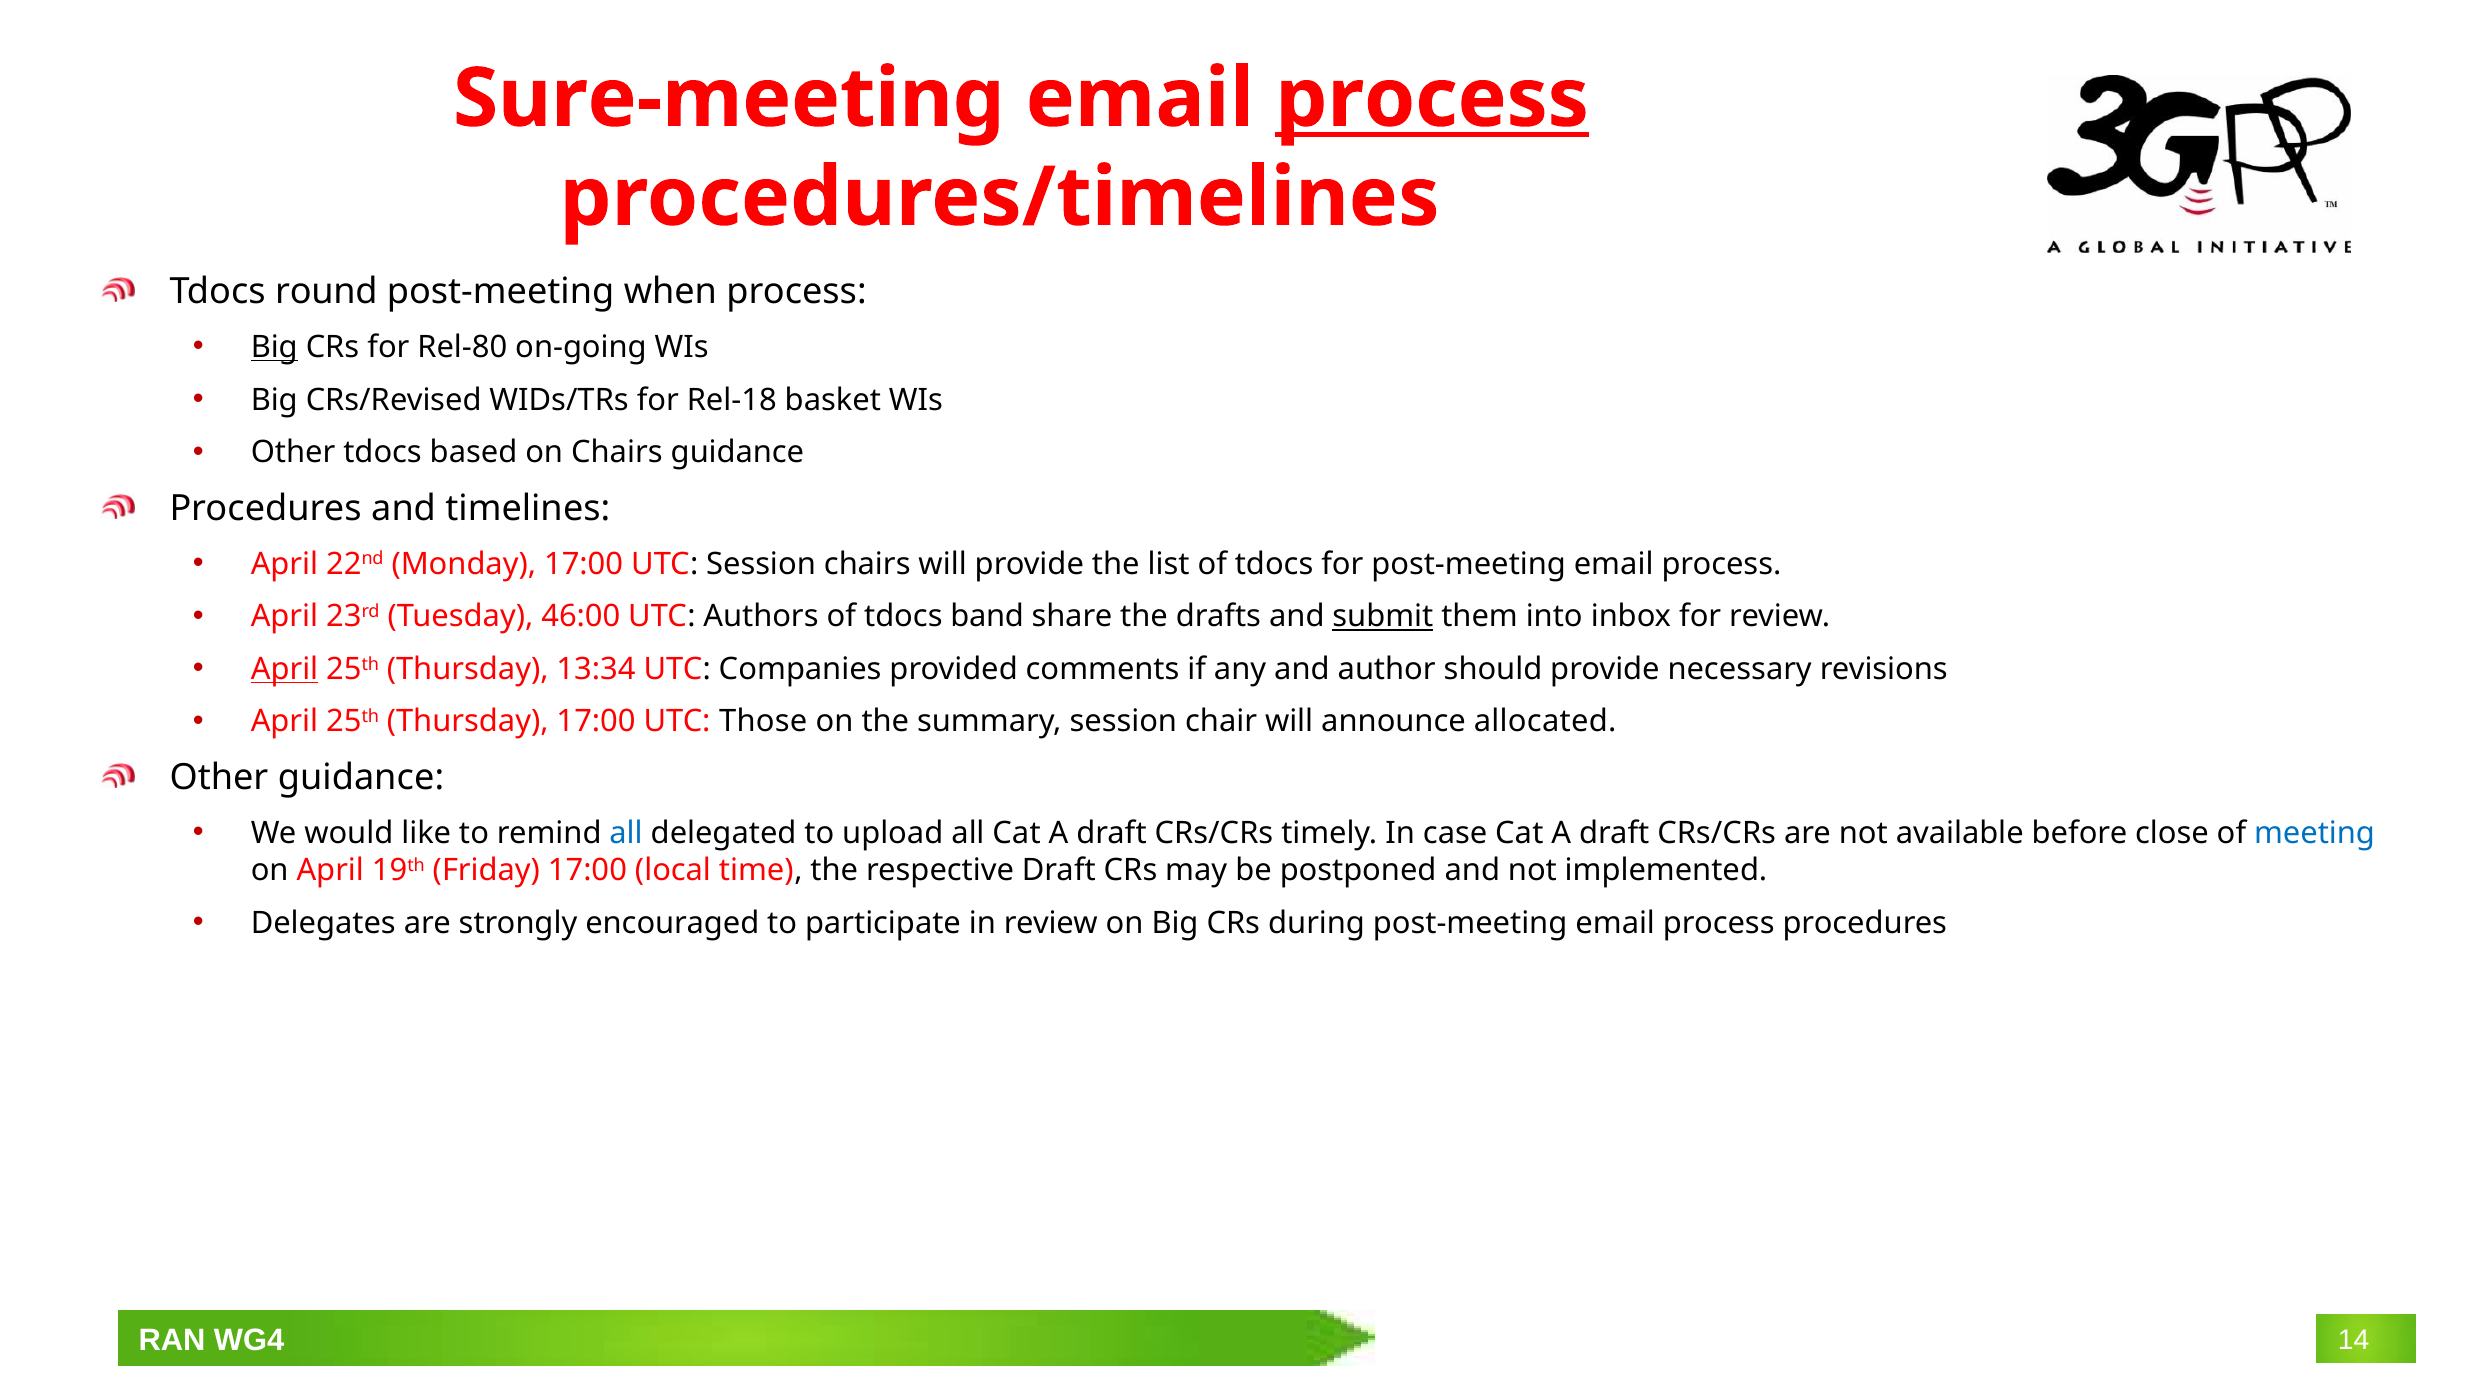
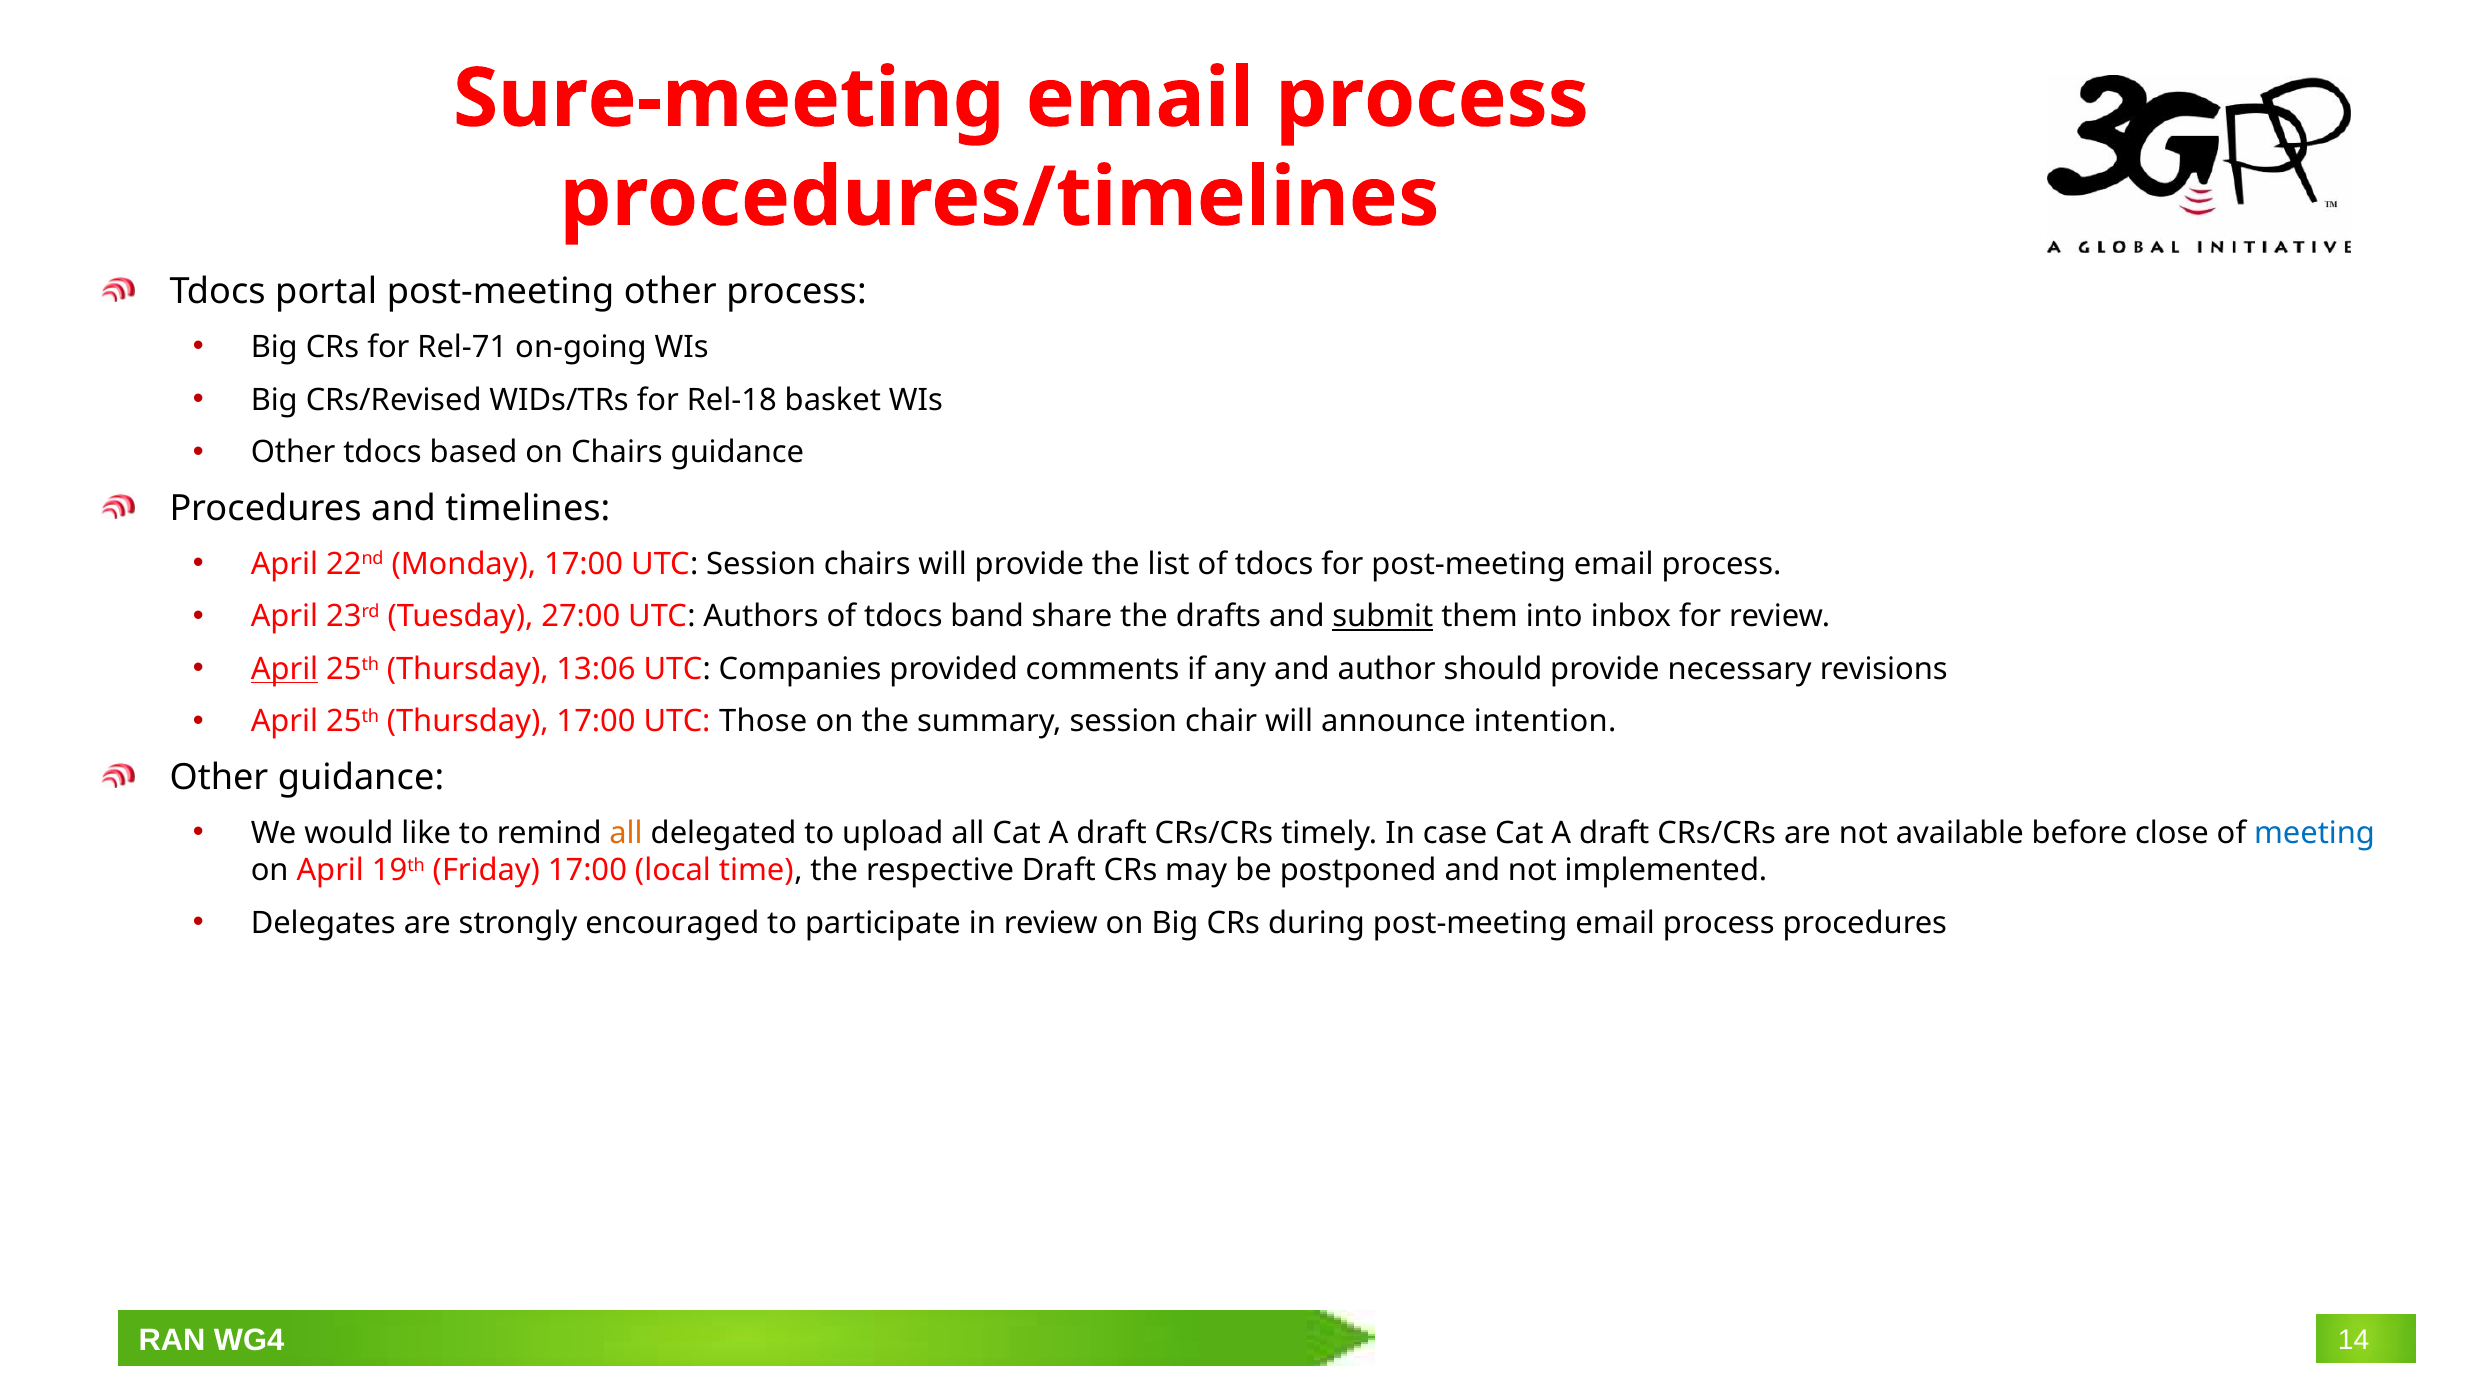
process underline: present -> none (1432, 99)
round: round -> portal (326, 292)
post-meeting when: when -> other (670, 292)
Big underline: present -> none (274, 347)
Rel-80: Rel-80 -> Rel-71 (462, 347)
46:00: 46:00 -> 27:00 (581, 616)
13:34: 13:34 -> 13:06 (596, 669)
allocated: allocated -> intention (1545, 722)
all colour: blue -> orange (626, 833)
